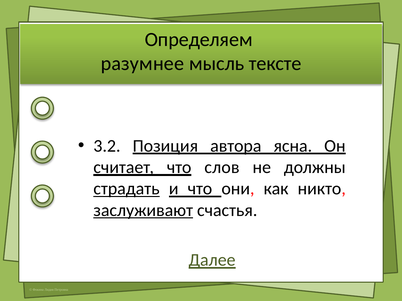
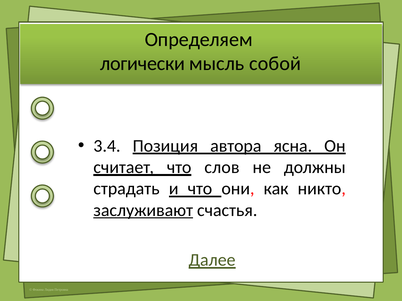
разумнее: разумнее -> логически (143, 64)
тексте: тексте -> собой (275, 64)
3.2: 3.2 -> 3.4 (107, 146)
страдать underline: present -> none (126, 189)
